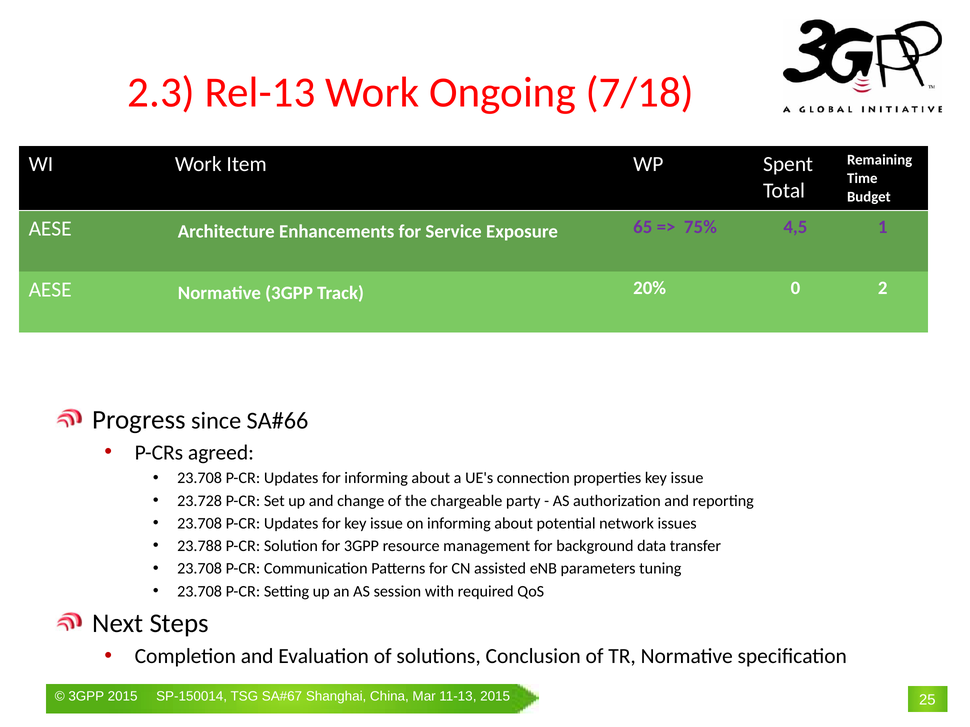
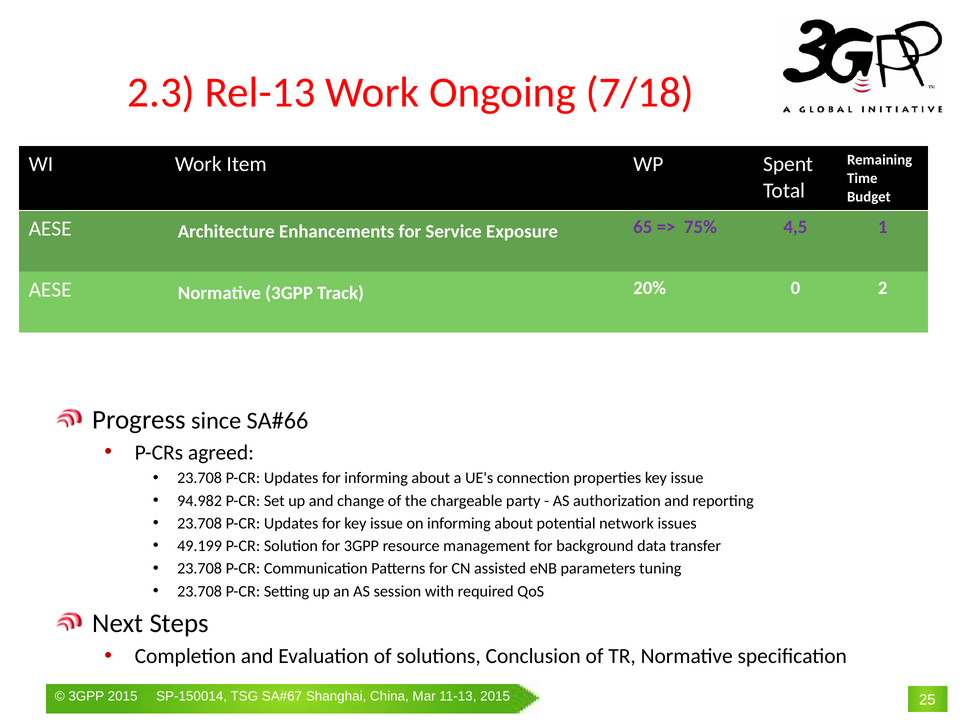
23.728: 23.728 -> 94.982 (200, 501)
23.788: 23.788 -> 49.199 (200, 546)
